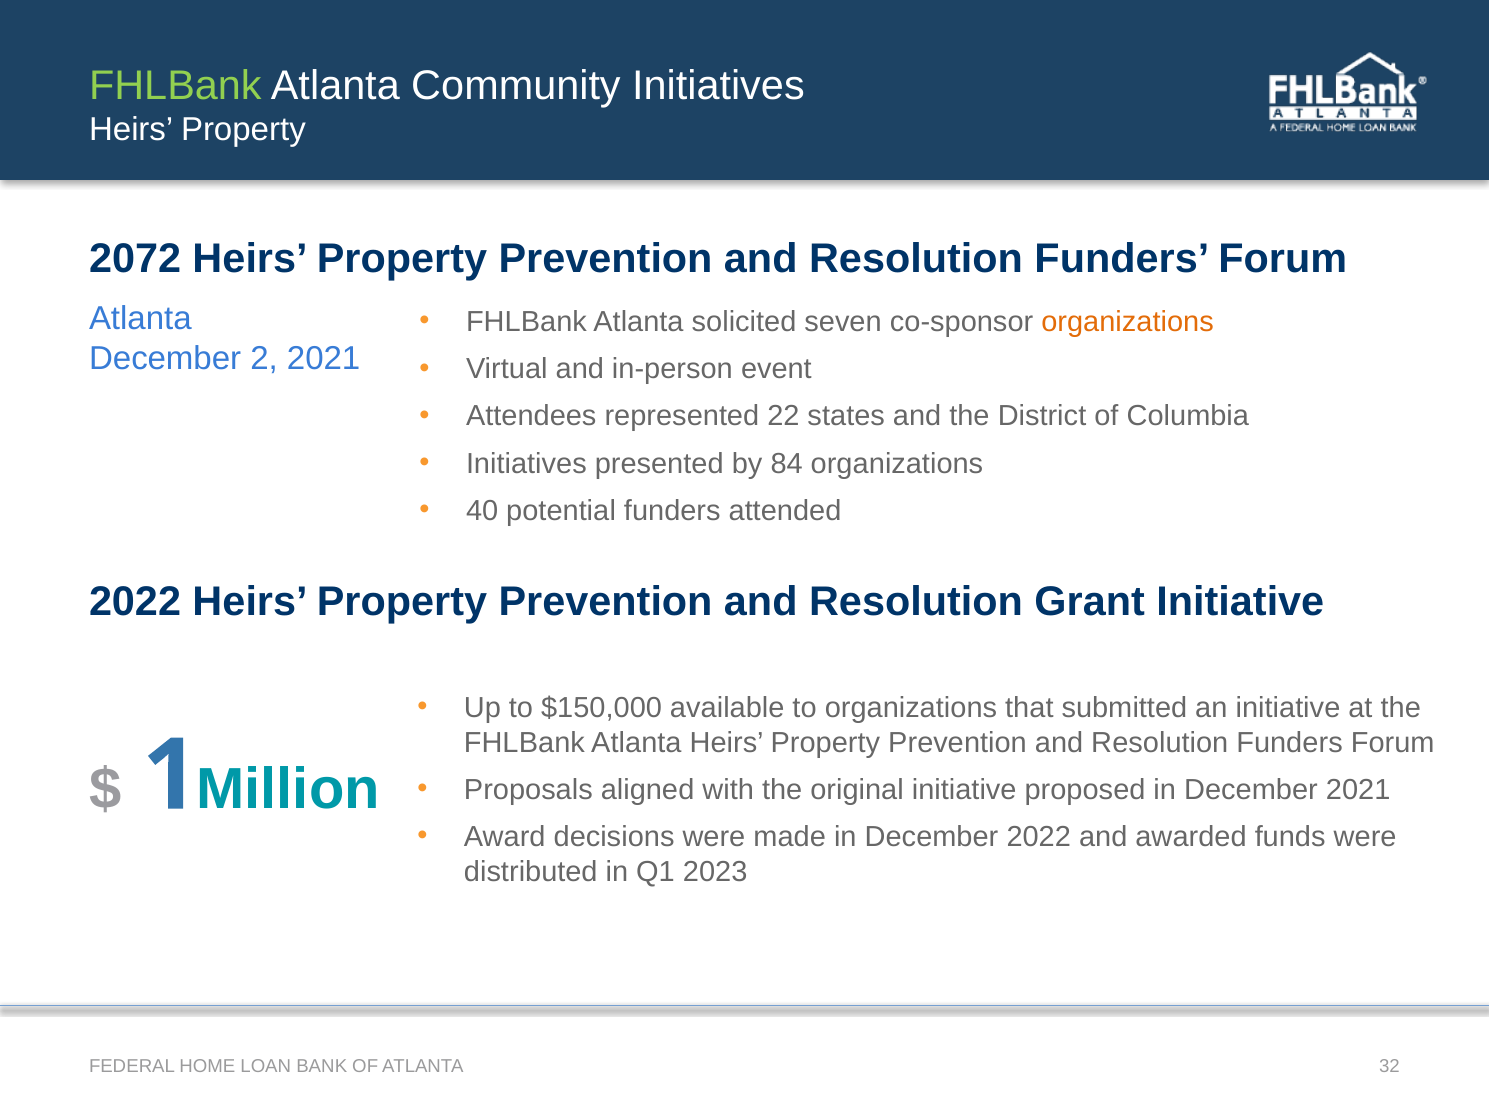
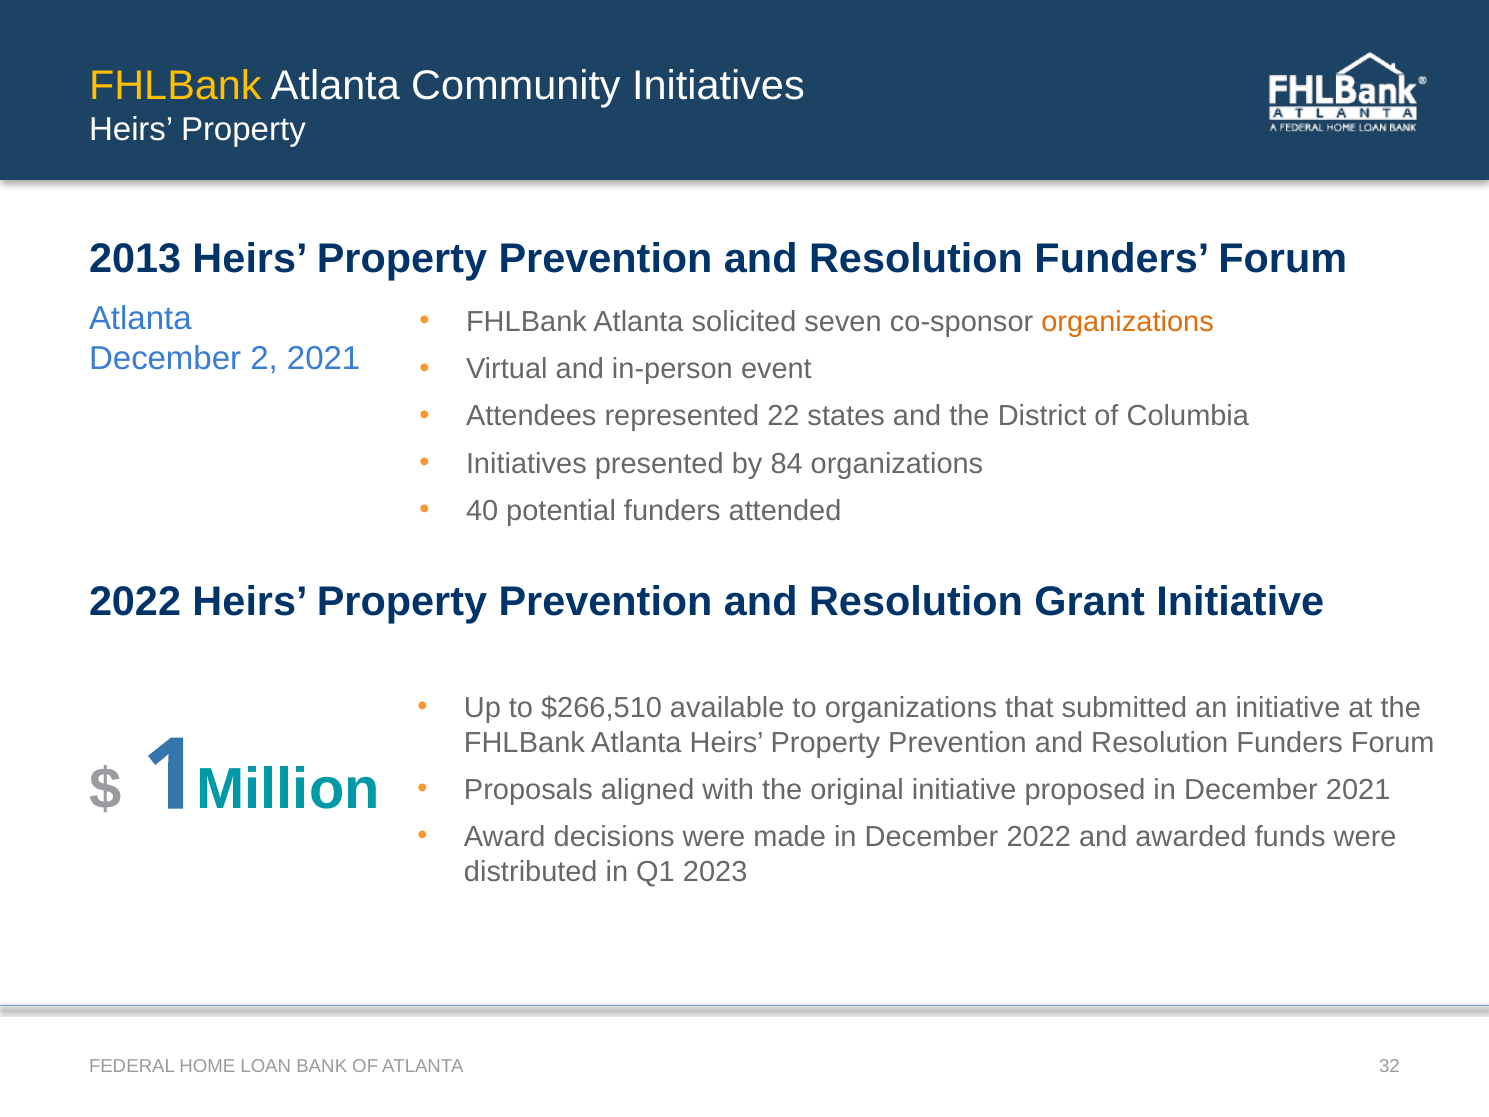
FHLBank colour: light green -> yellow (175, 86)
2072: 2072 -> 2013 (135, 258)
$150,000: $150,000 -> $266,510 (602, 708)
